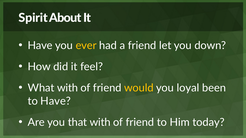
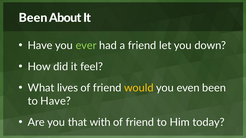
Spirit: Spirit -> Been (33, 18)
ever colour: yellow -> light green (86, 46)
What with: with -> lives (67, 88)
loyal: loyal -> even (188, 88)
